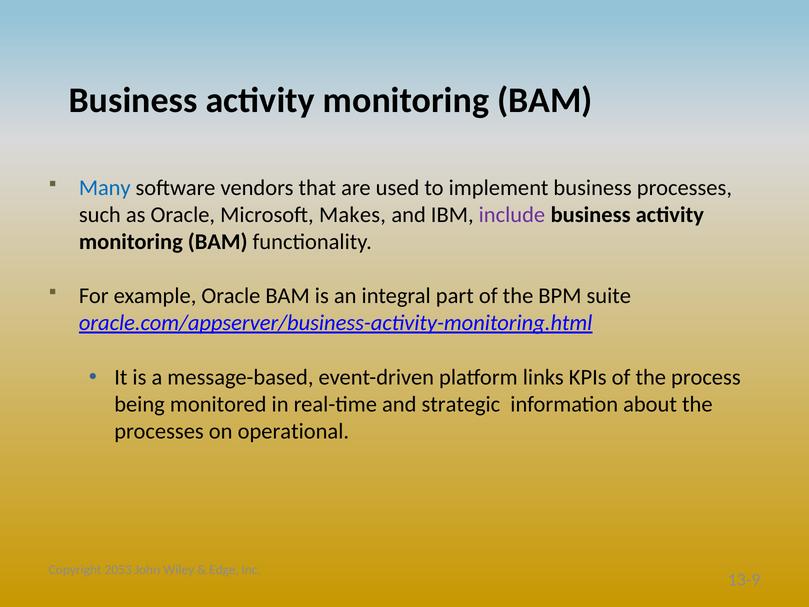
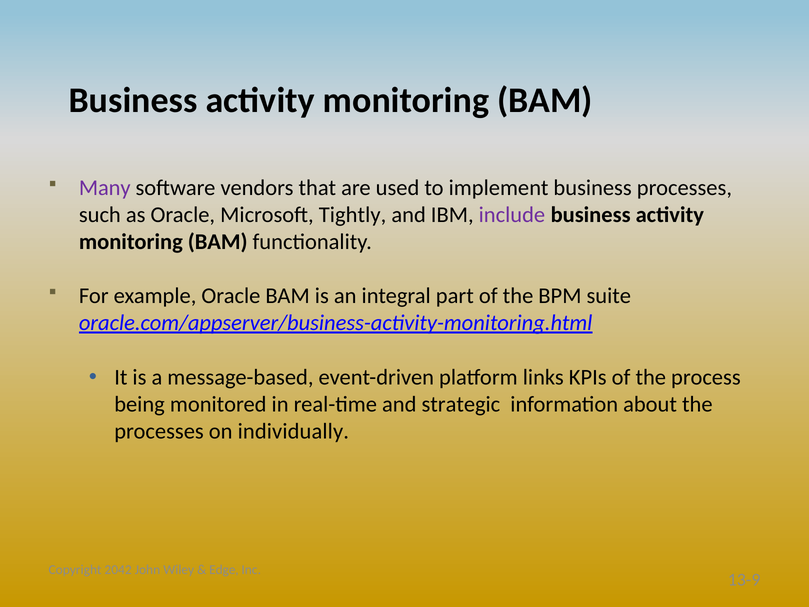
Many colour: blue -> purple (105, 188)
Makes: Makes -> Tightly (353, 215)
operational: operational -> individually (293, 431)
2053: 2053 -> 2042 (118, 570)
